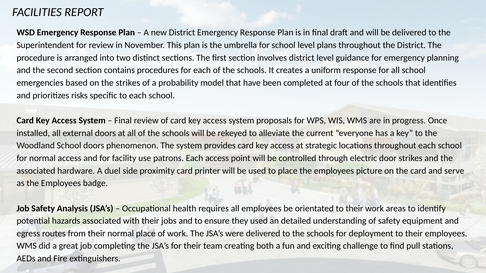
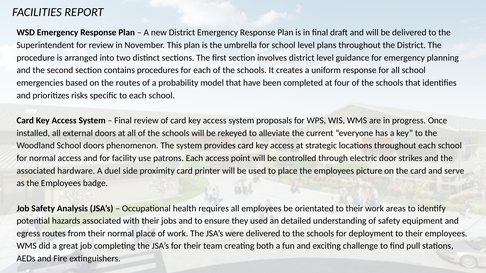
the strikes: strikes -> routes (128, 83)
